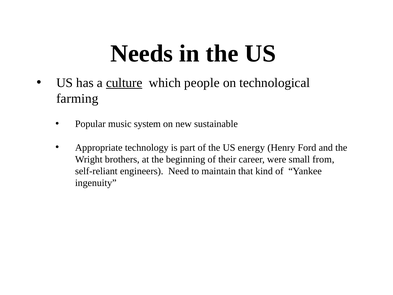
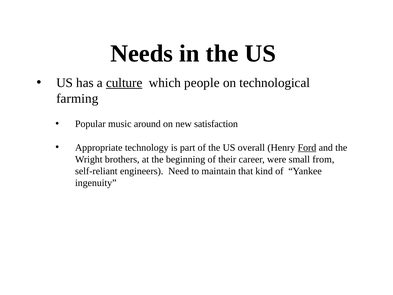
system: system -> around (147, 124)
sustainable: sustainable -> satisfaction (216, 124)
energy: energy -> overall (251, 147)
Ford underline: none -> present (307, 147)
